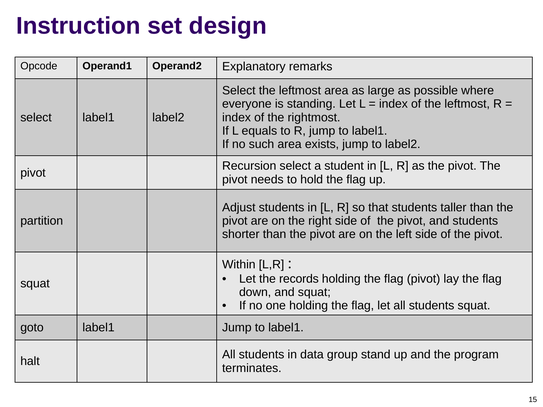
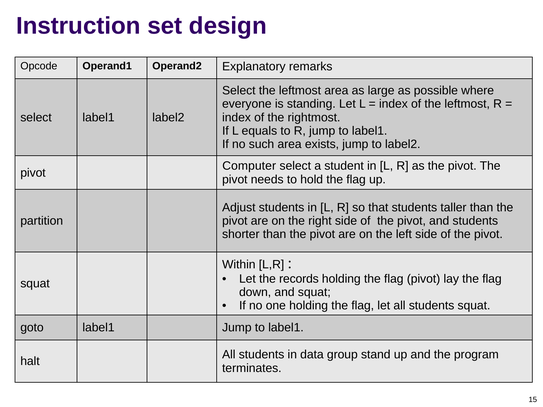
Recursion: Recursion -> Computer (249, 166)
